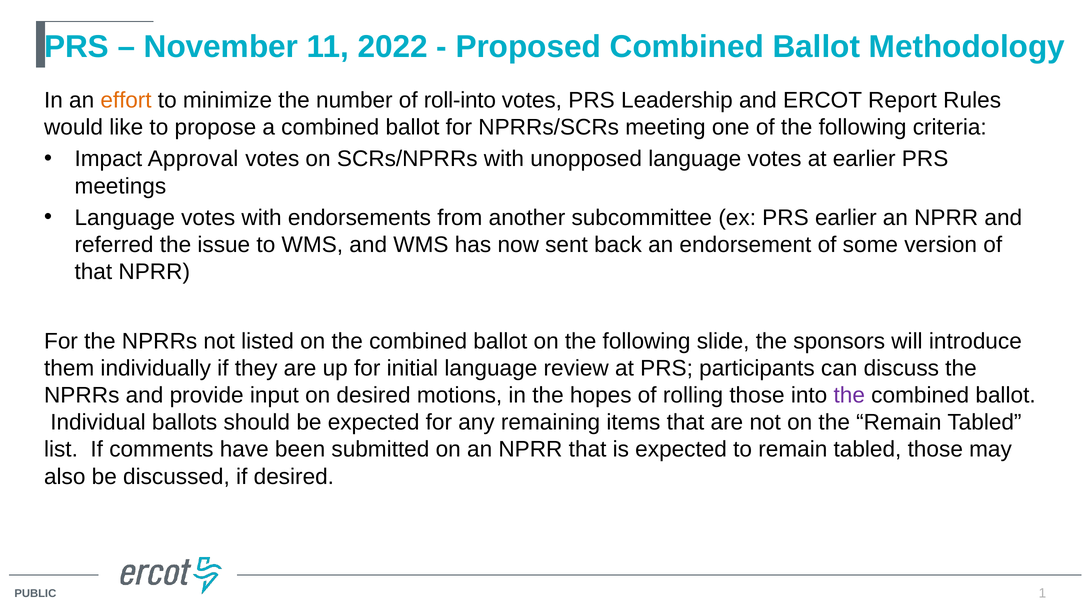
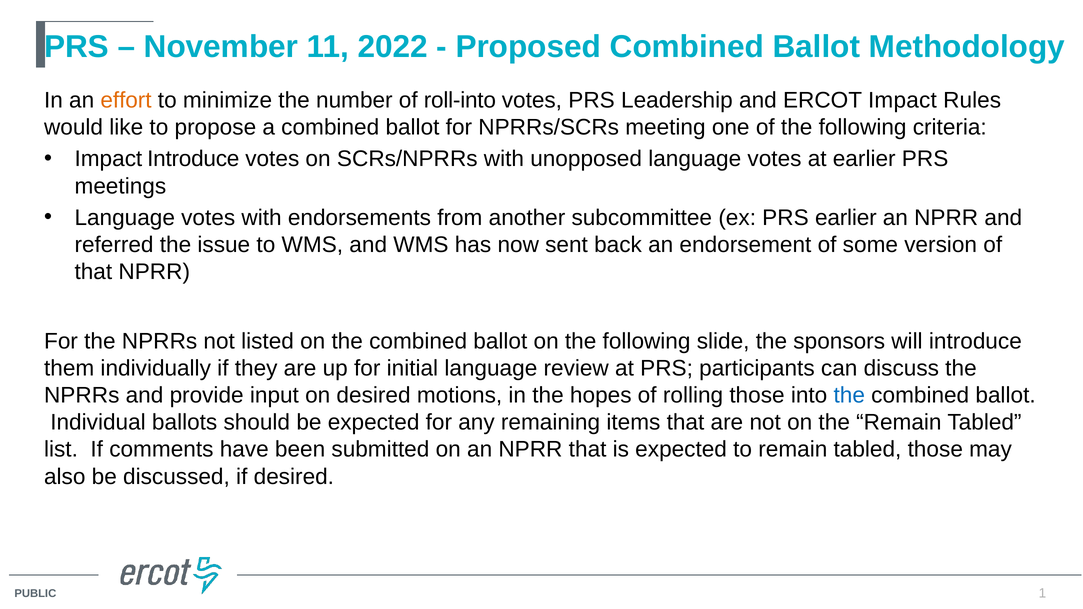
ERCOT Report: Report -> Impact (902, 100)
Impact Approval: Approval -> Introduce (193, 159)
the colour: purple -> blue (849, 395)
